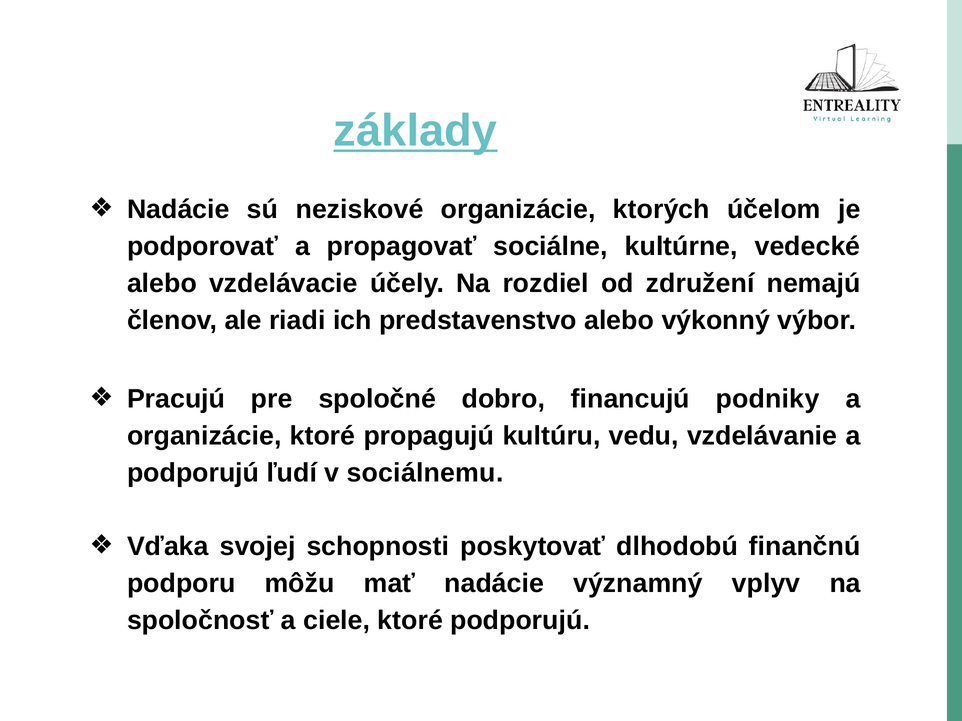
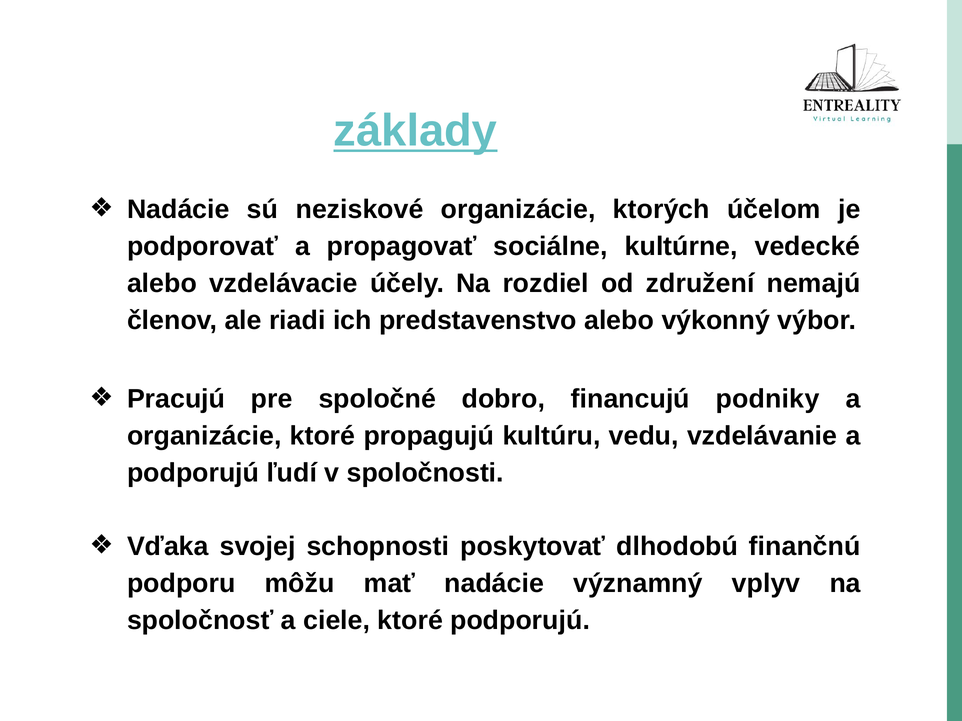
sociálnemu: sociálnemu -> spoločnosti (425, 473)
